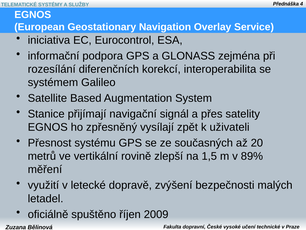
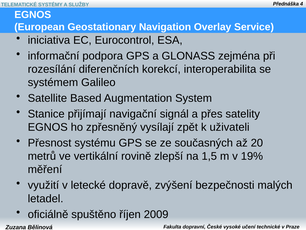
89%: 89% -> 19% (252, 156)
